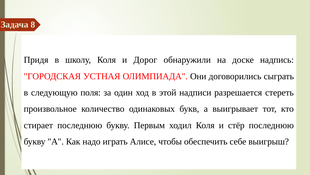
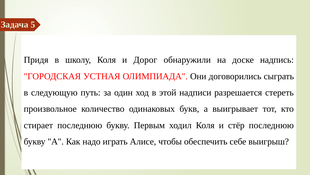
8: 8 -> 5 (33, 24)
поля: поля -> путь (91, 92)
